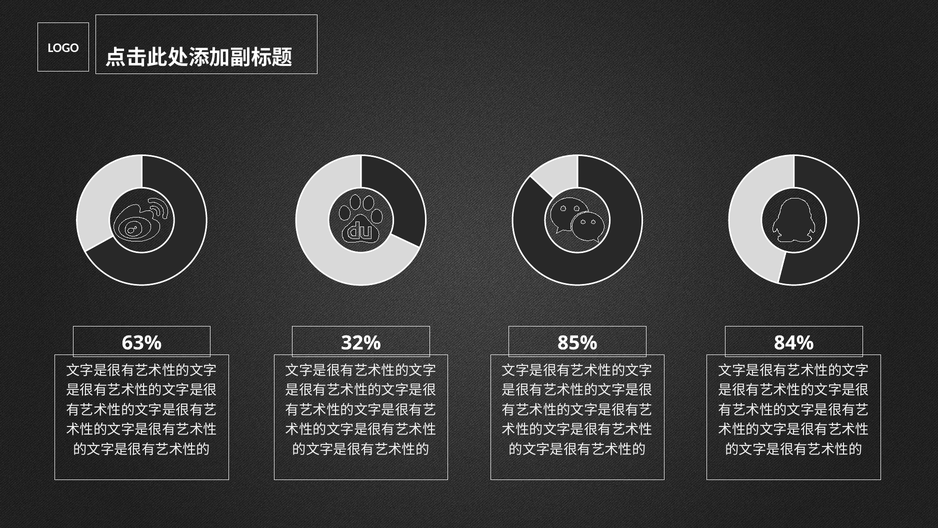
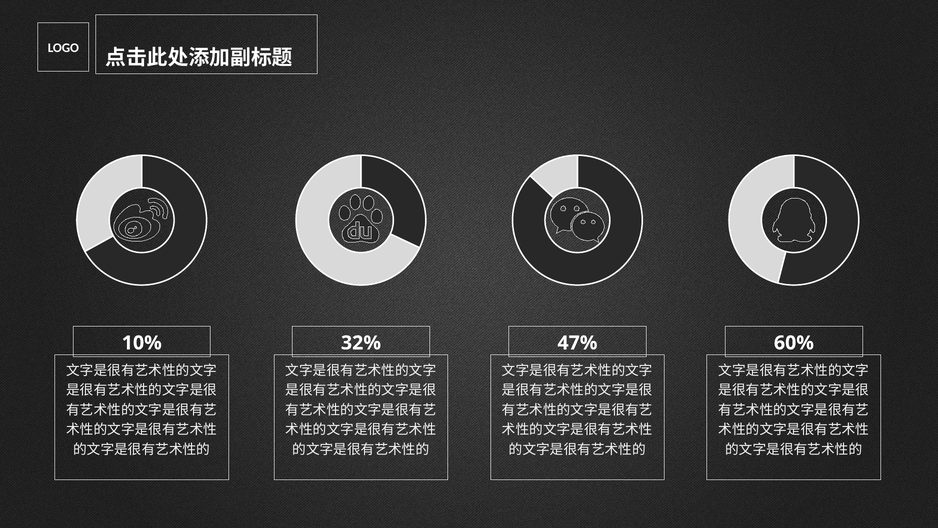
63%: 63% -> 10% (142, 343)
85%: 85% -> 47% (577, 343)
84%: 84% -> 60% (794, 343)
